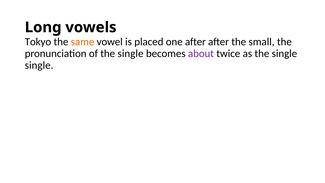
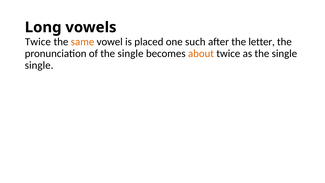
Tokyo: Tokyo -> Twice (38, 42)
one after: after -> such (195, 42)
small: small -> letter (262, 42)
about colour: purple -> orange (201, 54)
